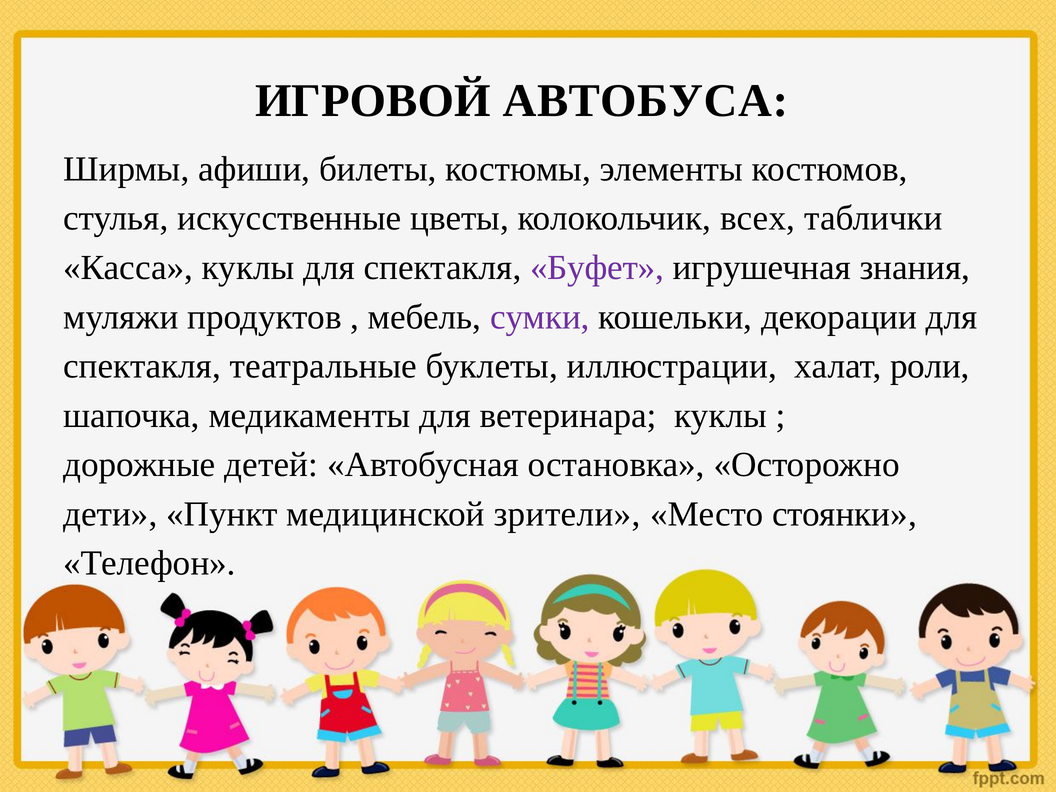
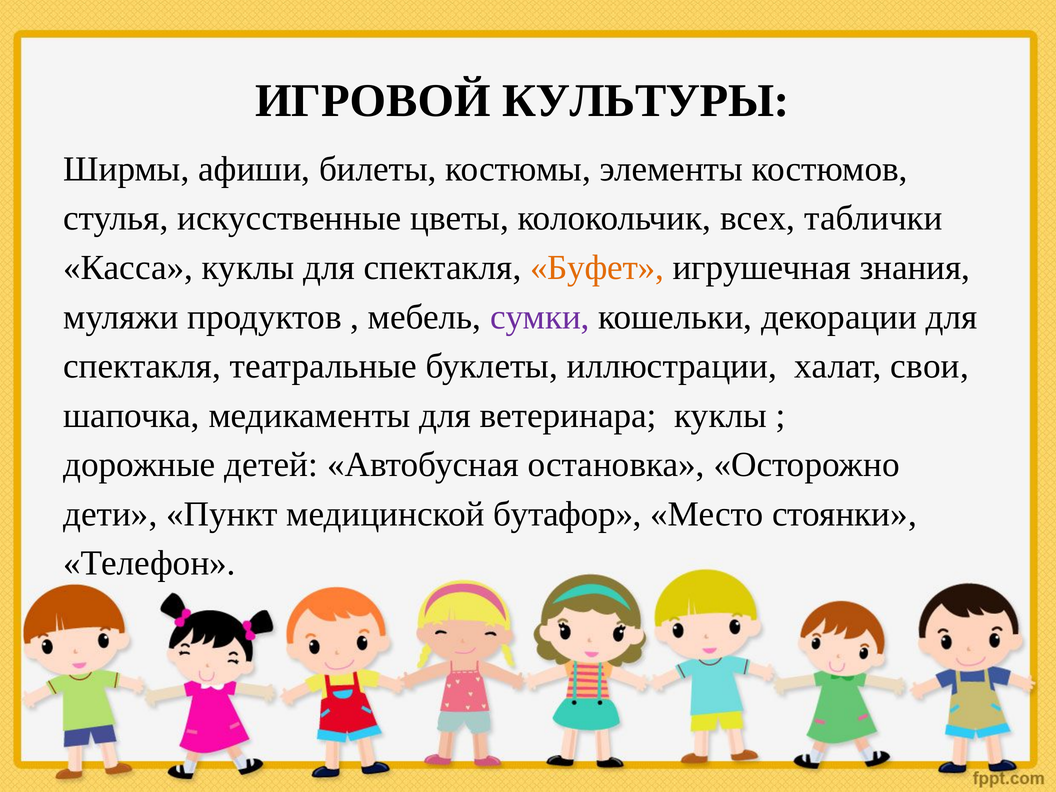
АВТОБУСА: АВТОБУСА -> КУЛЬТУРЫ (646, 101)
Буфет colour: purple -> orange (597, 268)
роли: роли -> свои (930, 366)
зрители: зрители -> бутафор (567, 514)
